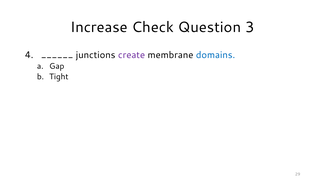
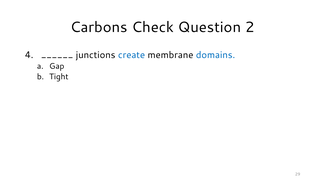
Increase: Increase -> Carbons (99, 27)
3: 3 -> 2 (250, 27)
create colour: purple -> blue (132, 55)
